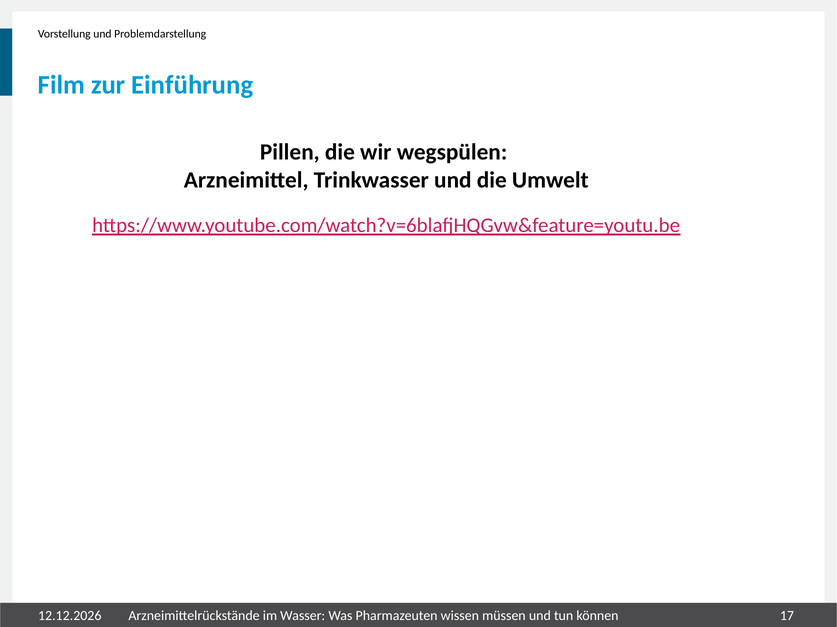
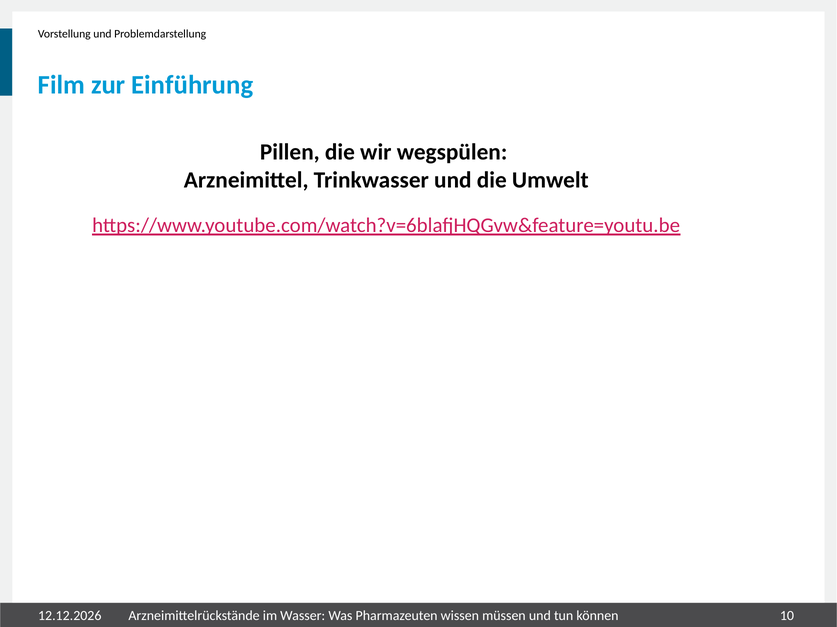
17: 17 -> 10 (787, 617)
